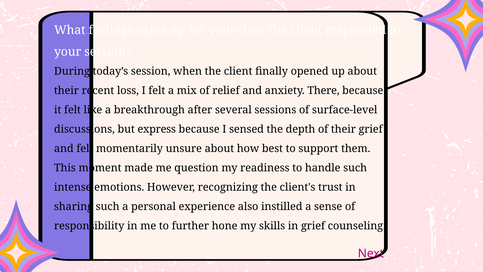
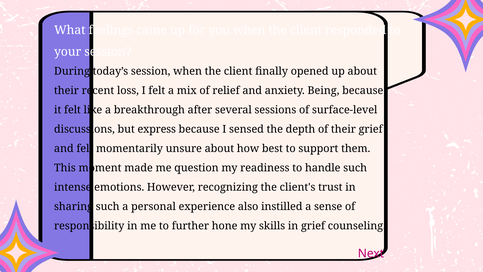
There: There -> Being (323, 91)
